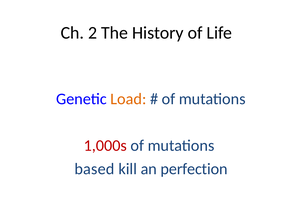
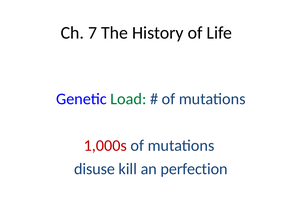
2: 2 -> 7 (93, 33)
Load colour: orange -> green (128, 99)
based: based -> disuse (95, 169)
